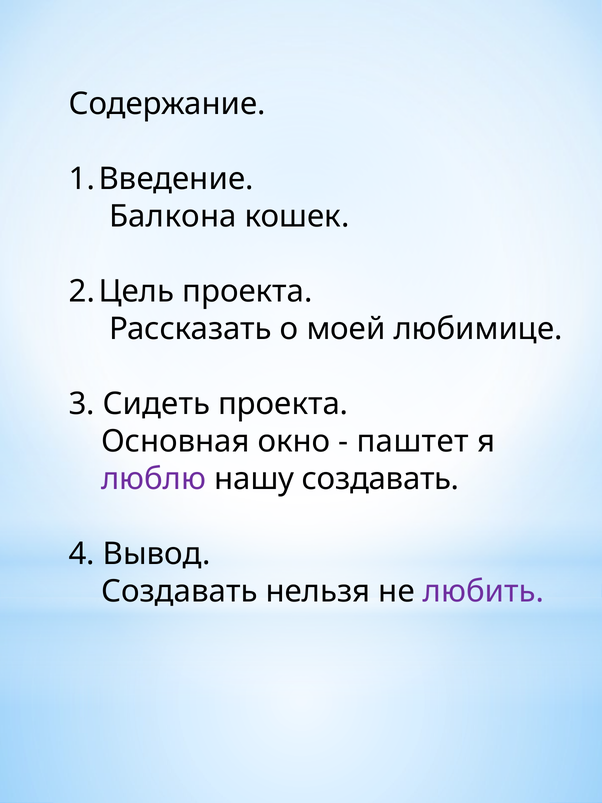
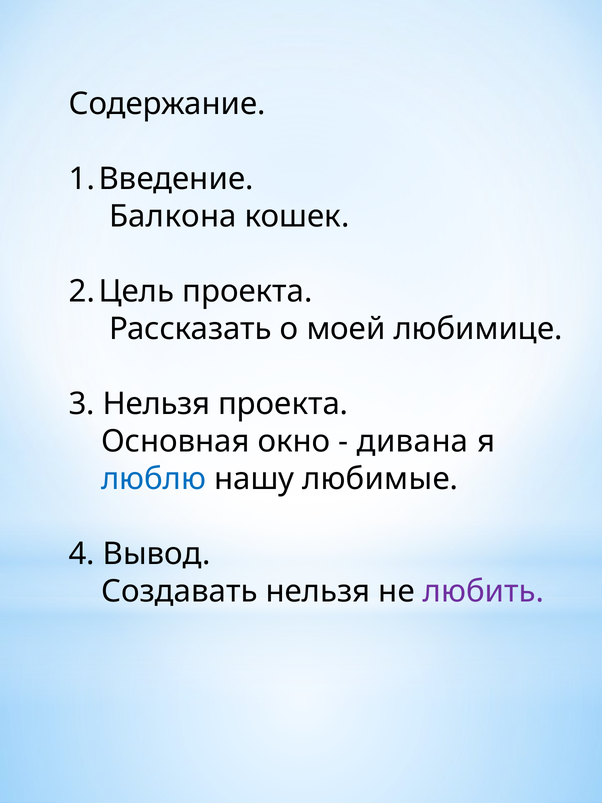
3 Сидеть: Сидеть -> Нельзя (157, 404)
паштет: паштет -> дивана (413, 441)
люблю colour: purple -> blue (154, 479)
нашу создавать: создавать -> любимые (380, 479)
